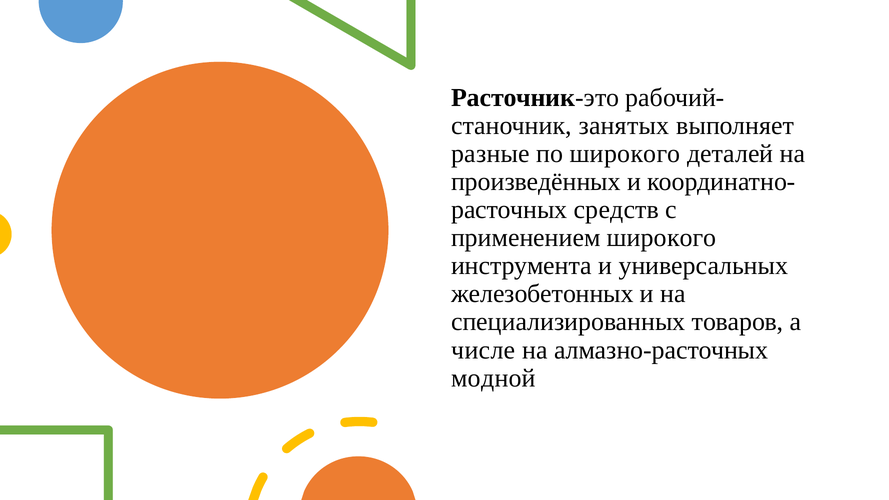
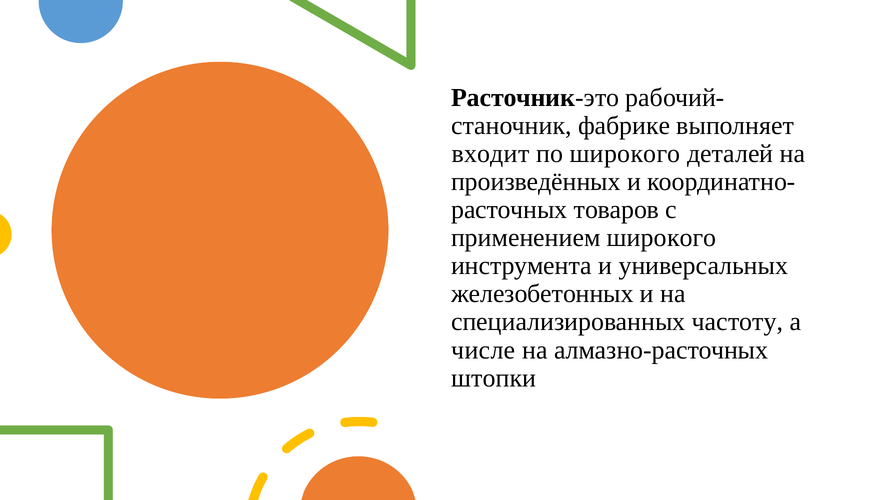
занятых: занятых -> фабрике (624, 126)
разные: разные -> входит (490, 154)
средств: средств -> товаров (616, 210)
товаров: товаров -> частоту (738, 322)
модной: модной -> штопки (494, 378)
